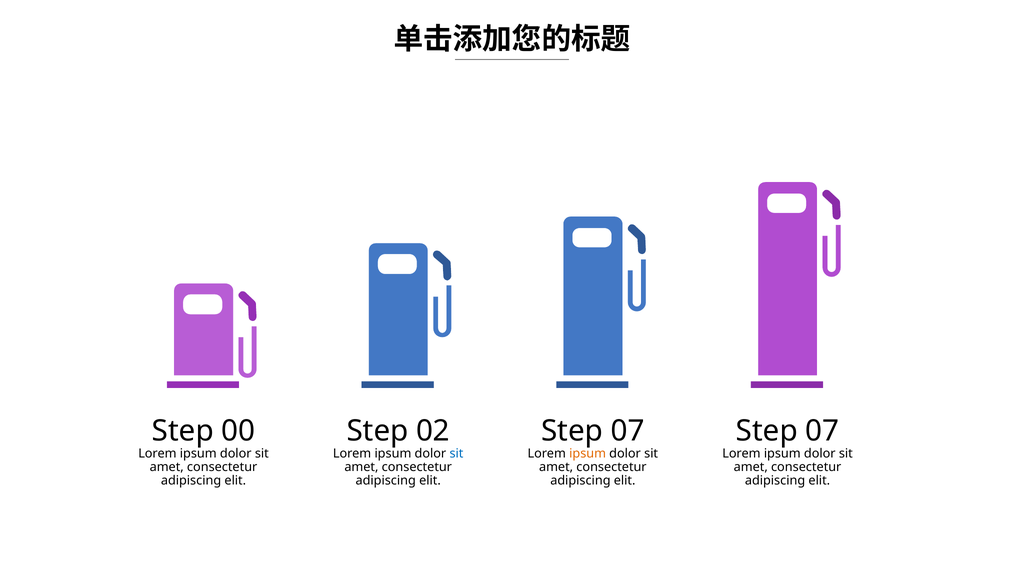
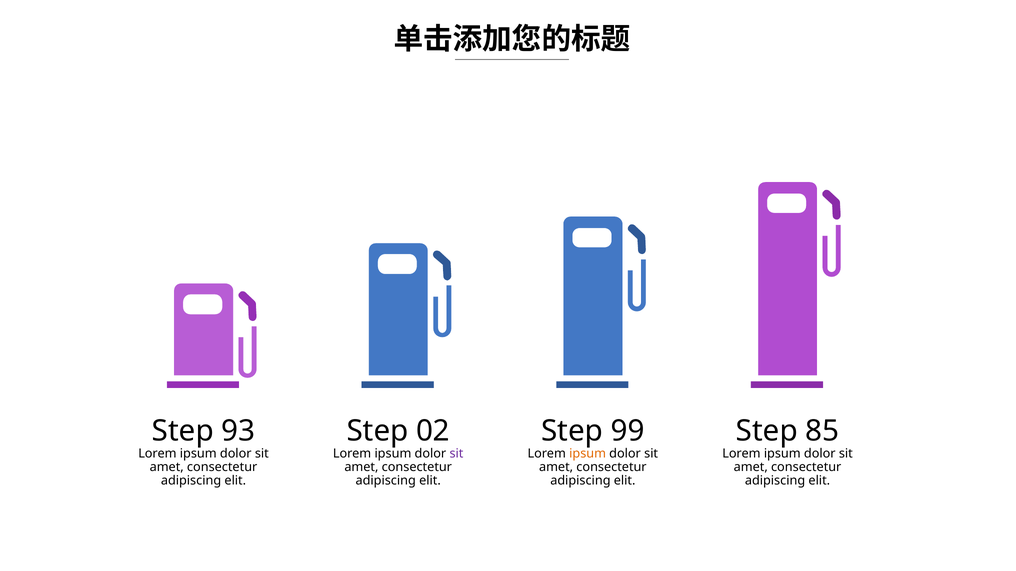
00: 00 -> 93 (238, 431)
07: 07 -> 99 (628, 431)
07: 07 -> 85 (822, 431)
sit colour: blue -> purple (457, 454)
